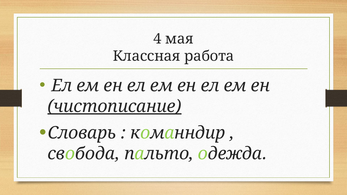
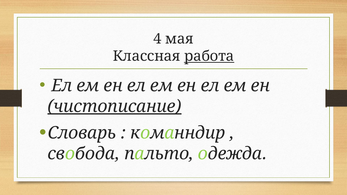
работа underline: none -> present (209, 56)
